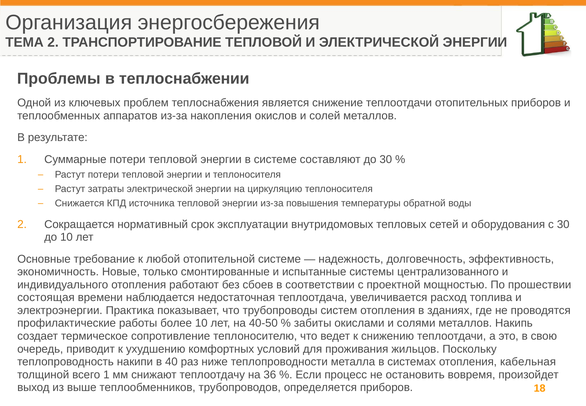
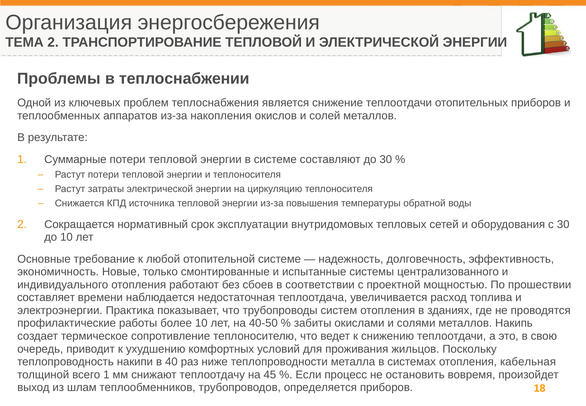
состоящая: состоящая -> составляет (46, 297)
36: 36 -> 45 (270, 374)
выше: выше -> шлам (82, 387)
